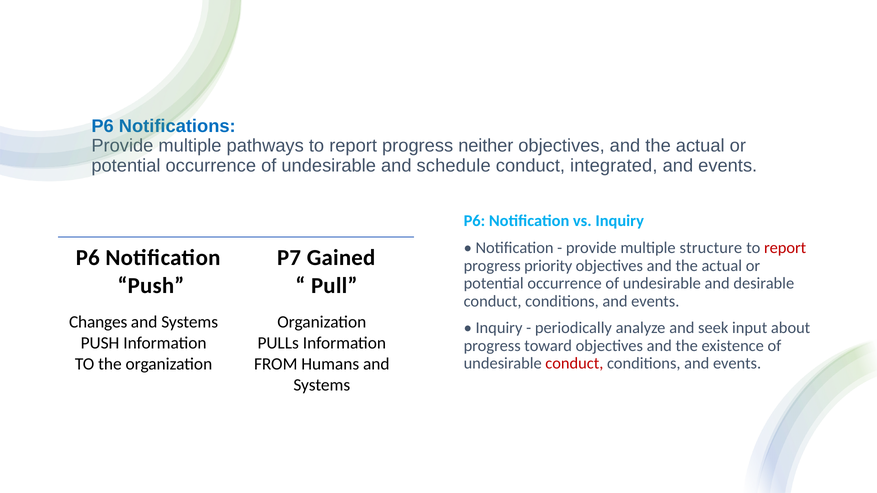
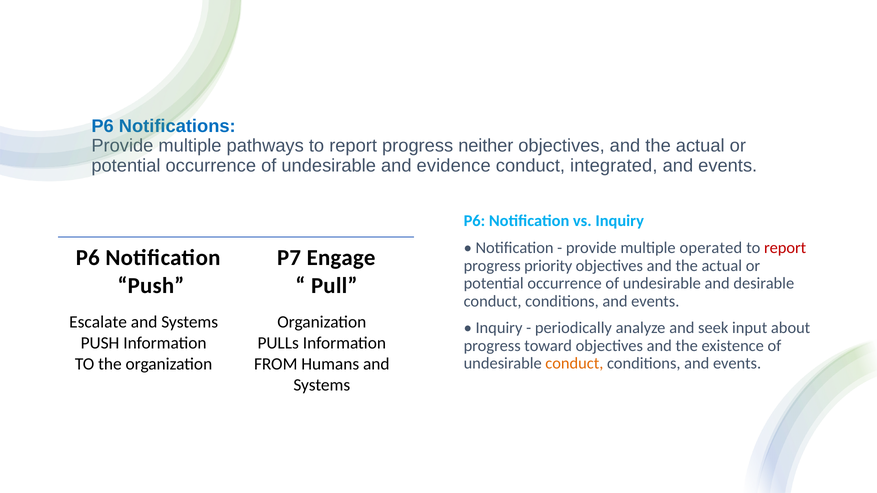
schedule: schedule -> evidence (454, 166)
structure: structure -> operated (711, 248)
Gained: Gained -> Engage (341, 258)
Changes: Changes -> Escalate (98, 322)
conduct colour: red -> orange (574, 364)
